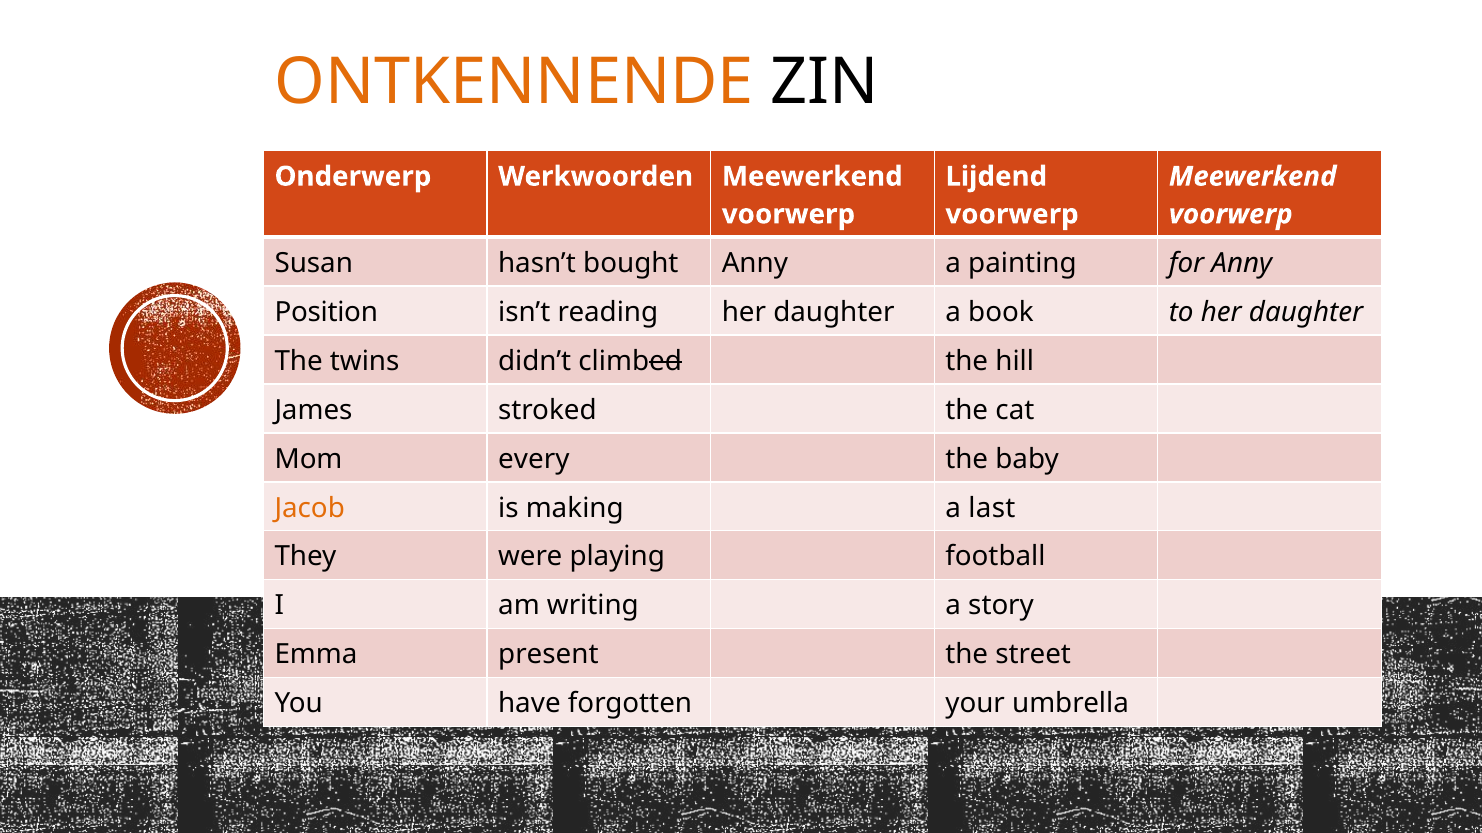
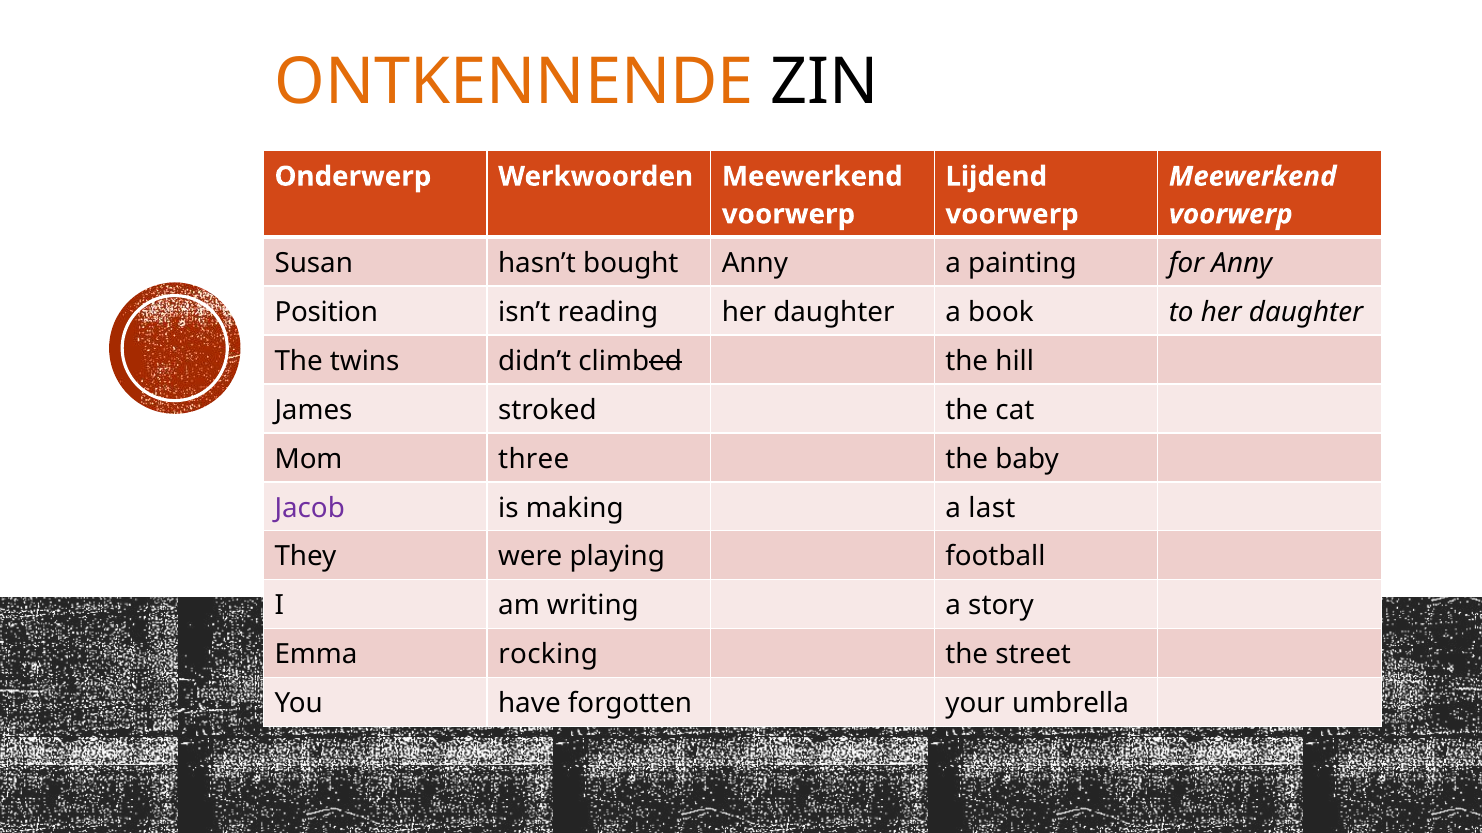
every: every -> three (534, 459)
Jacob colour: orange -> purple (310, 508)
present: present -> rocking (548, 655)
